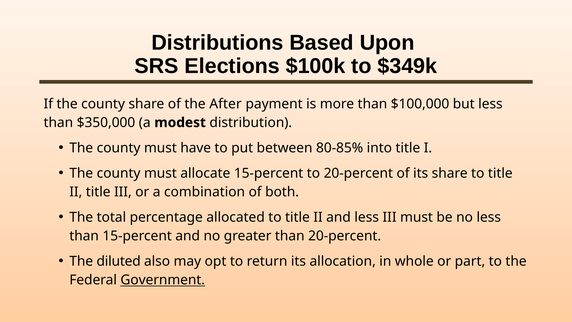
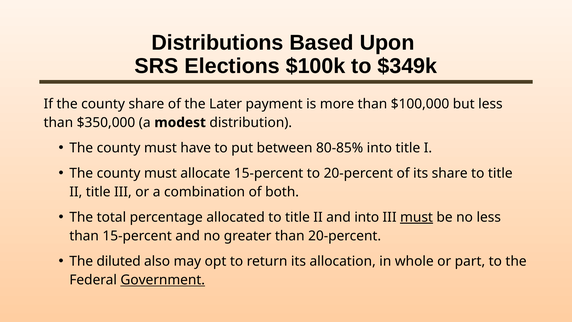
After: After -> Later (226, 104)
and less: less -> into (367, 217)
must underline: none -> present (417, 217)
